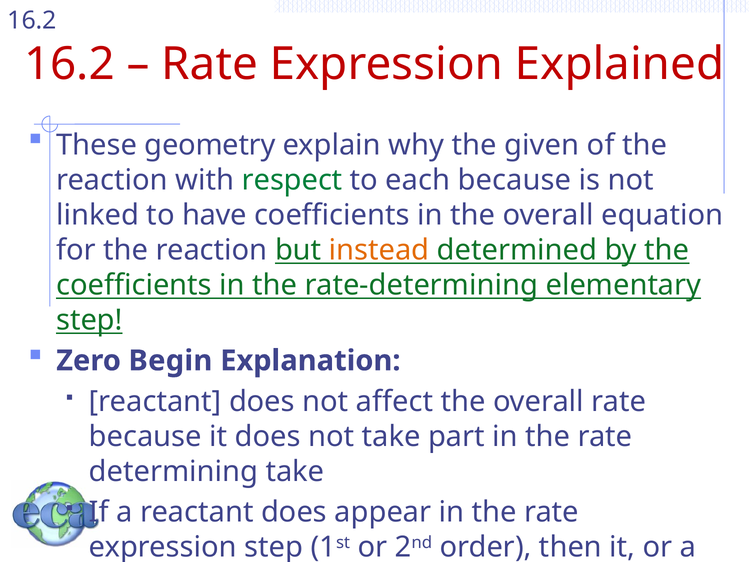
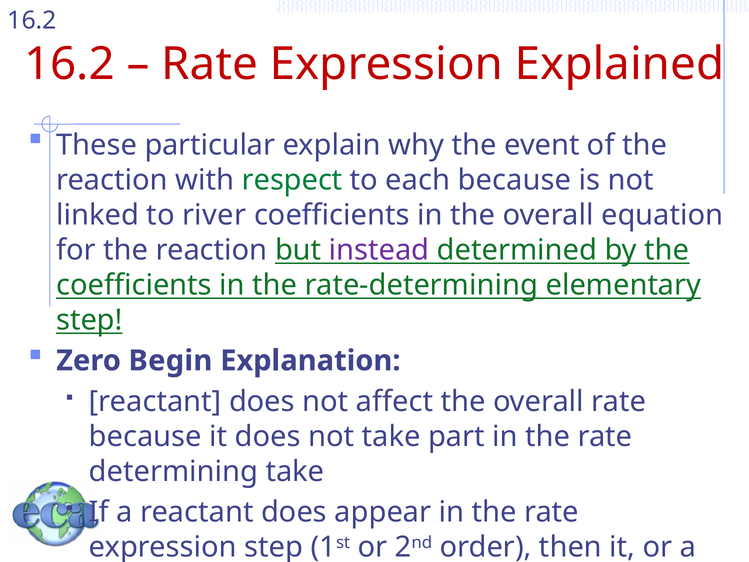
geometry: geometry -> particular (210, 145)
given: given -> event (542, 145)
have: have -> river (214, 215)
instead colour: orange -> purple (379, 250)
